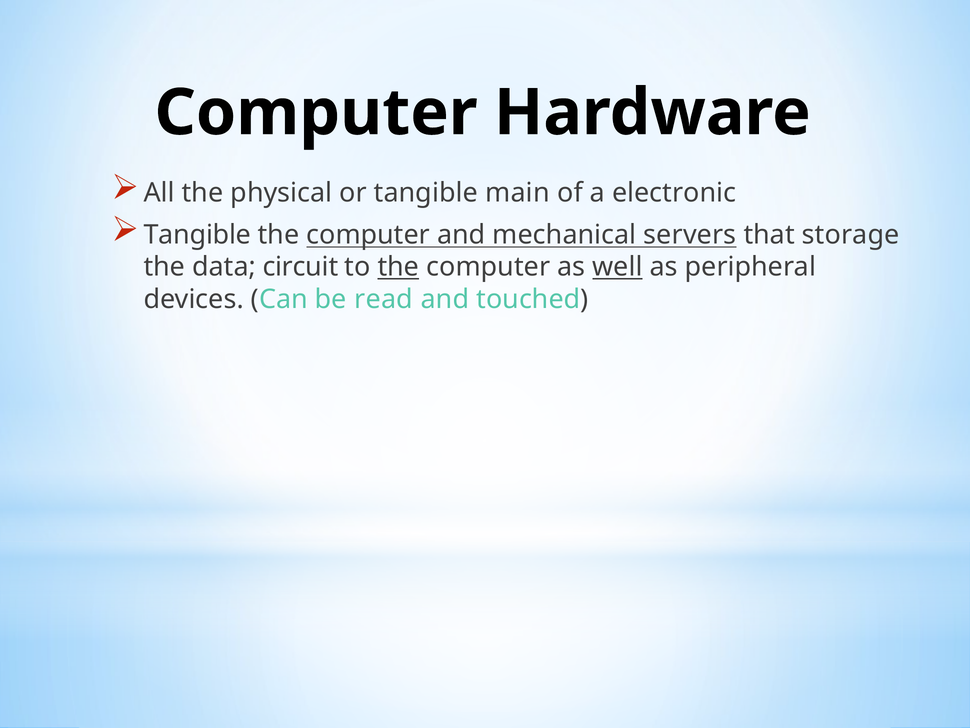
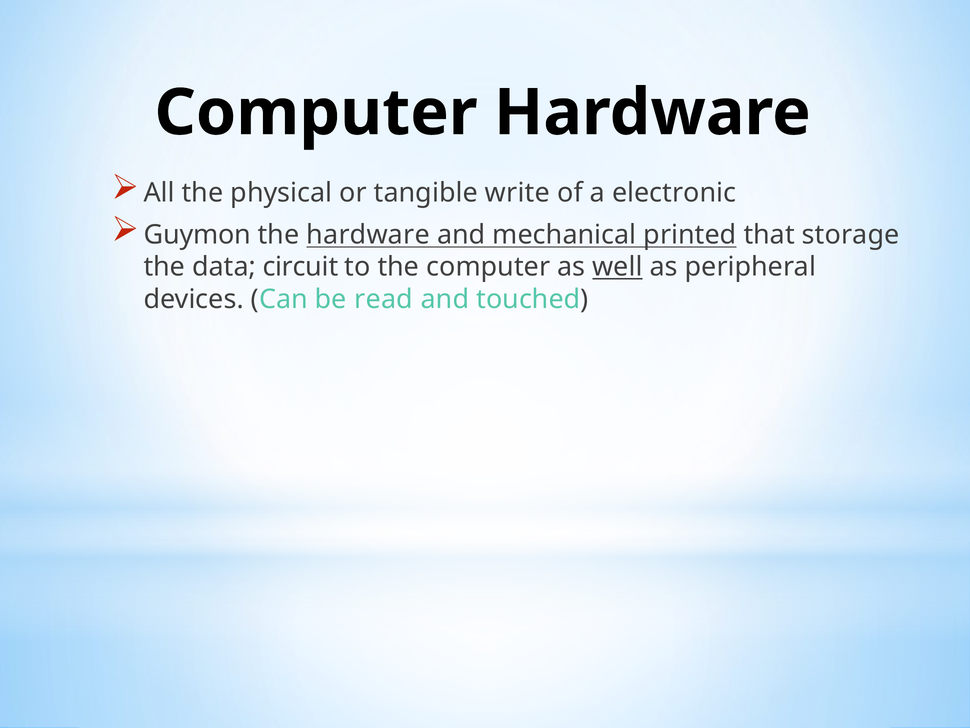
main: main -> write (517, 193)
Tangible: Tangible -> Guymon (197, 235)
computer: computer -> hardware (368, 235)
servers: servers -> printed (690, 235)
the underline: present -> none (398, 267)
